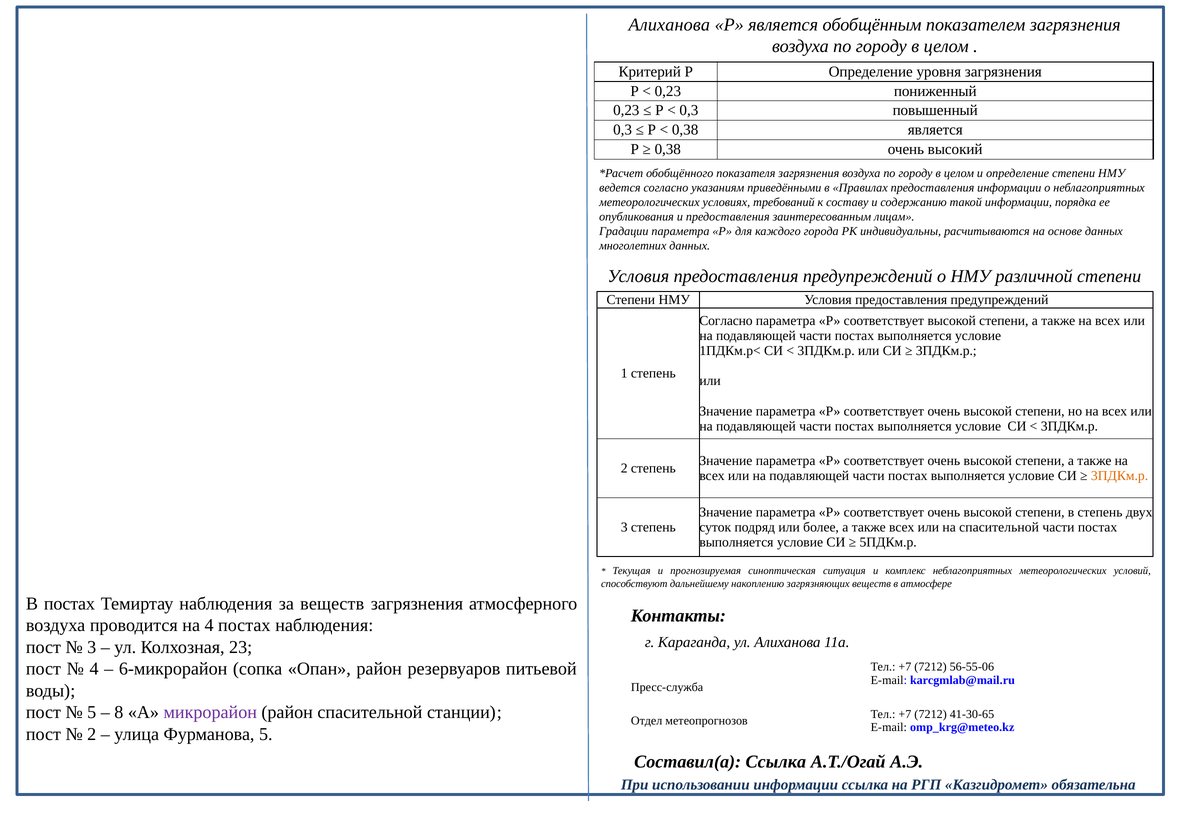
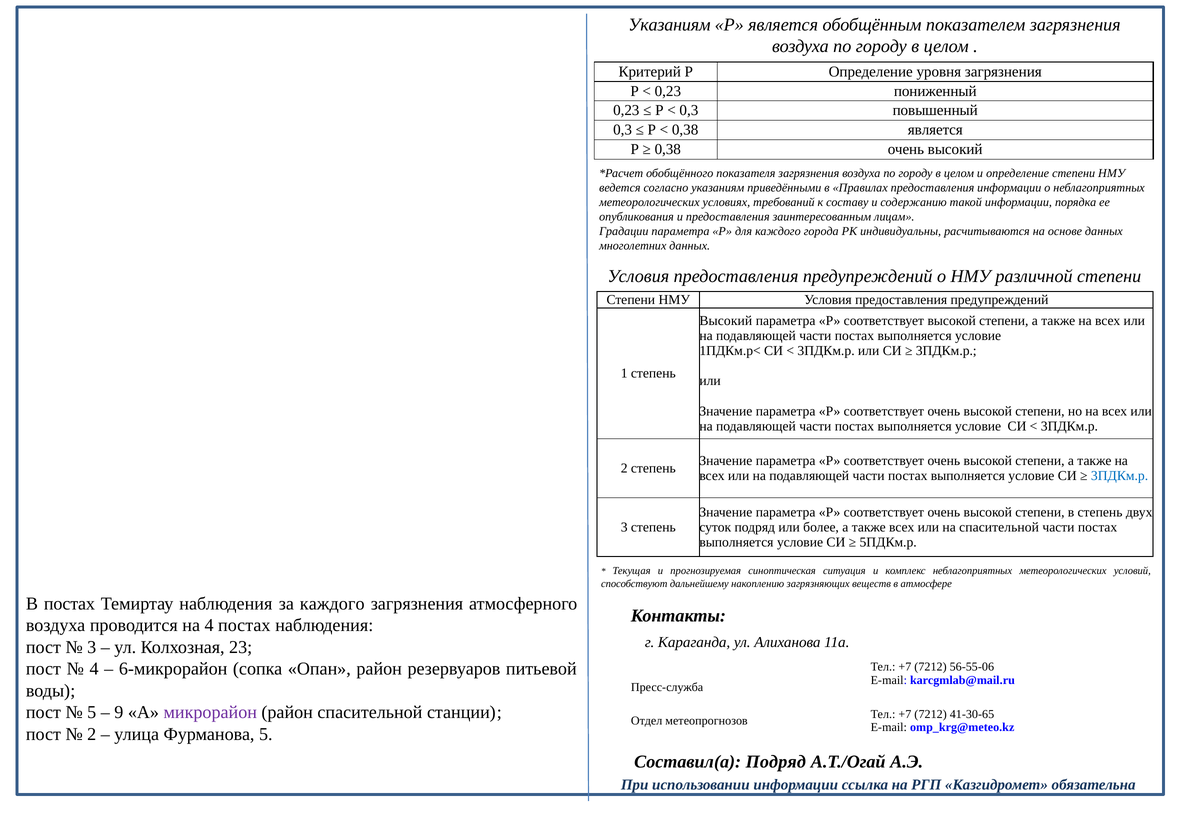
Алиханова: Алиханова -> Указаниям (669, 25)
Согласно: Согласно -> Высокий (726, 321)
3ПДКм.р colour: orange -> blue (1120, 476)
за веществ: веществ -> каждого (332, 604)
8: 8 -> 9 (119, 712)
Составил(а Ссылка: Ссылка -> Подряд (776, 762)
